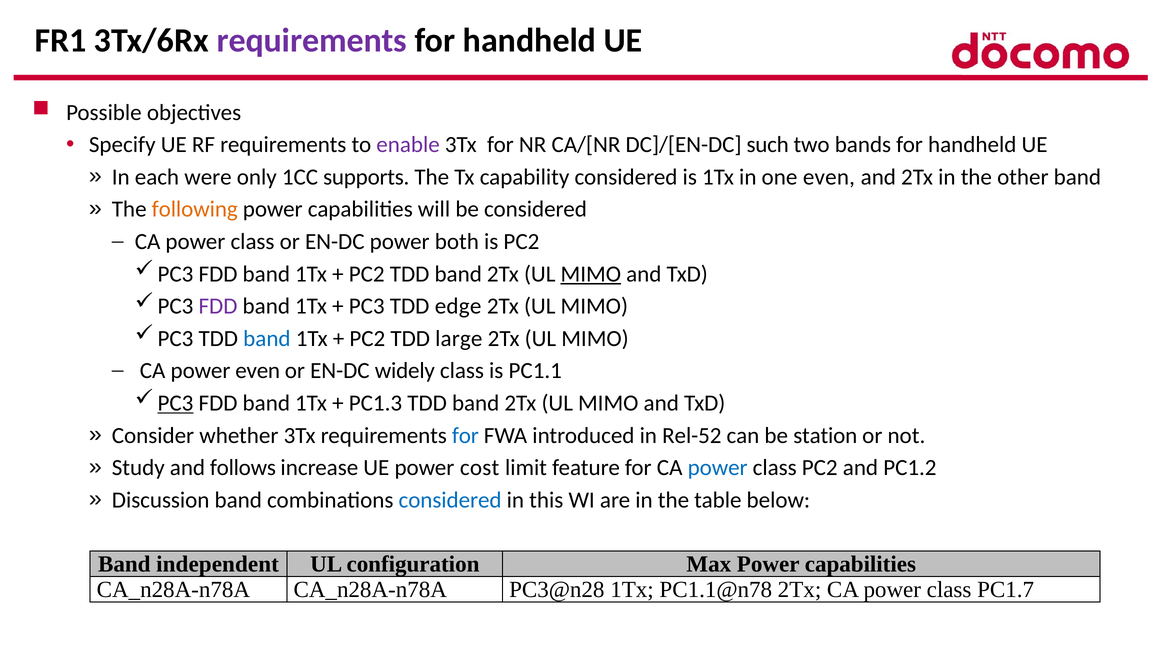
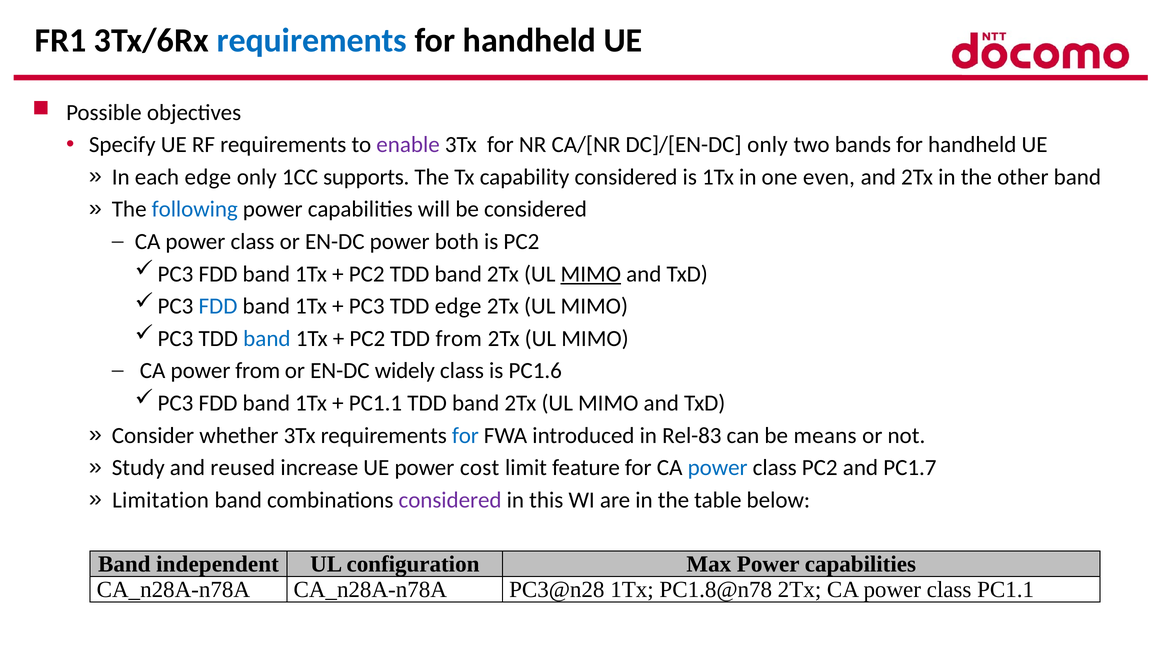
requirements colour: purple -> blue (312, 40)
DC]/[EN-DC such: such -> only (767, 145)
each were: were -> edge (208, 177)
following colour: orange -> blue (195, 209)
FDD colour: purple -> blue (218, 306)
TDD large: large -> from (459, 338)
power even: even -> from (258, 371)
PC1.1: PC1.1 -> PC1.6 (535, 371)
PC3 underline: present -> none (176, 403)
PC1.3: PC1.3 -> PC1.1 (375, 403)
Rel-52: Rel-52 -> Rel-83 (692, 435)
station: station -> means (825, 435)
follows: follows -> reused (243, 468)
PC1.2: PC1.2 -> PC1.7 (910, 468)
Discussion: Discussion -> Limitation (161, 500)
considered colour: blue -> purple (450, 500)
PC1.1@n78: PC1.1@n78 -> PC1.8@n78 (716, 589)
class PC1.7: PC1.7 -> PC1.1 (1006, 589)
